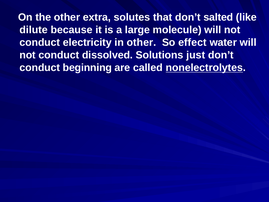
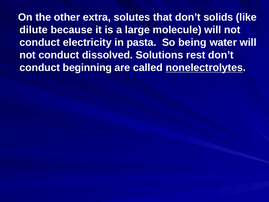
salted: salted -> solids (218, 17)
in other: other -> pasta (142, 42)
effect: effect -> being (192, 42)
just: just -> rest (196, 55)
